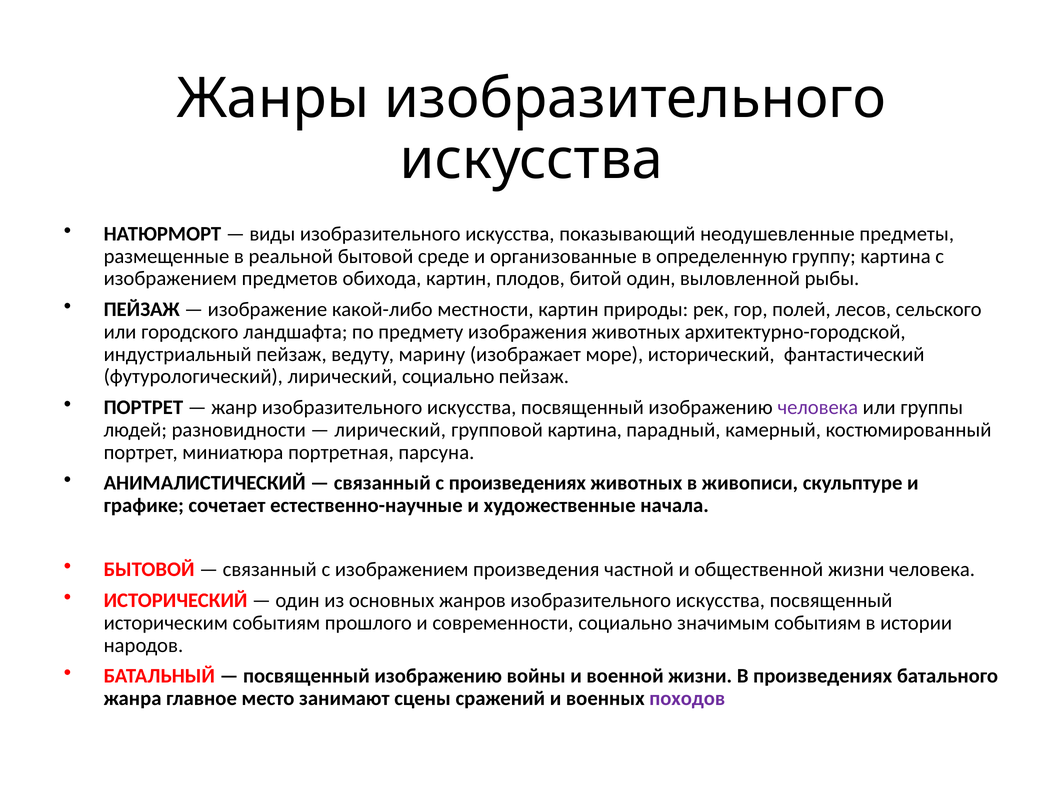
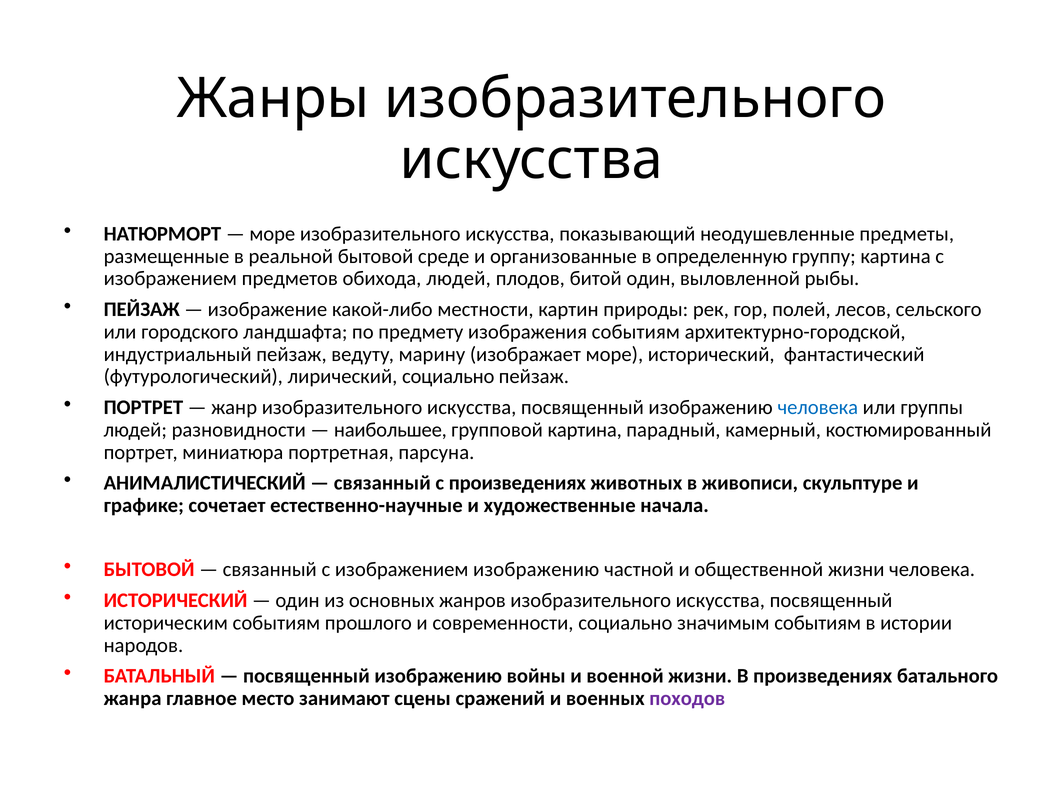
виды: виды -> море (272, 234)
обихода картин: картин -> людей (459, 278)
изображения животных: животных -> событиям (636, 332)
человека colour: purple -> blue (818, 407)
лирический: лирический -> наибольшее (390, 429)
изображением произведения: произведения -> изображению (536, 569)
